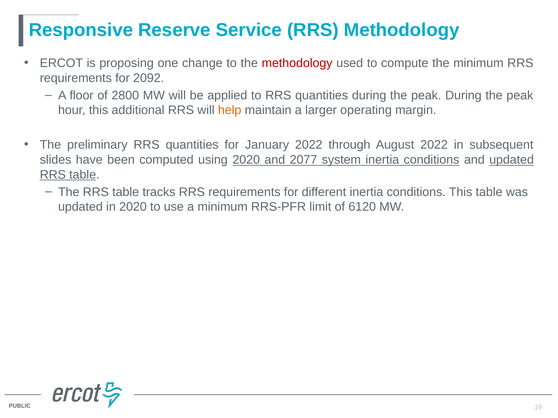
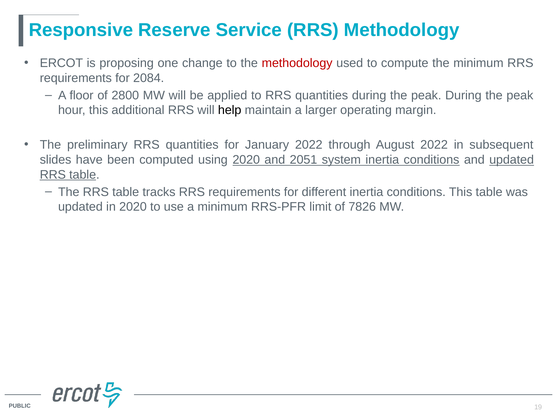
2092: 2092 -> 2084 (149, 78)
help colour: orange -> black (230, 110)
2077: 2077 -> 2051 (303, 160)
6120: 6120 -> 7826 (362, 207)
